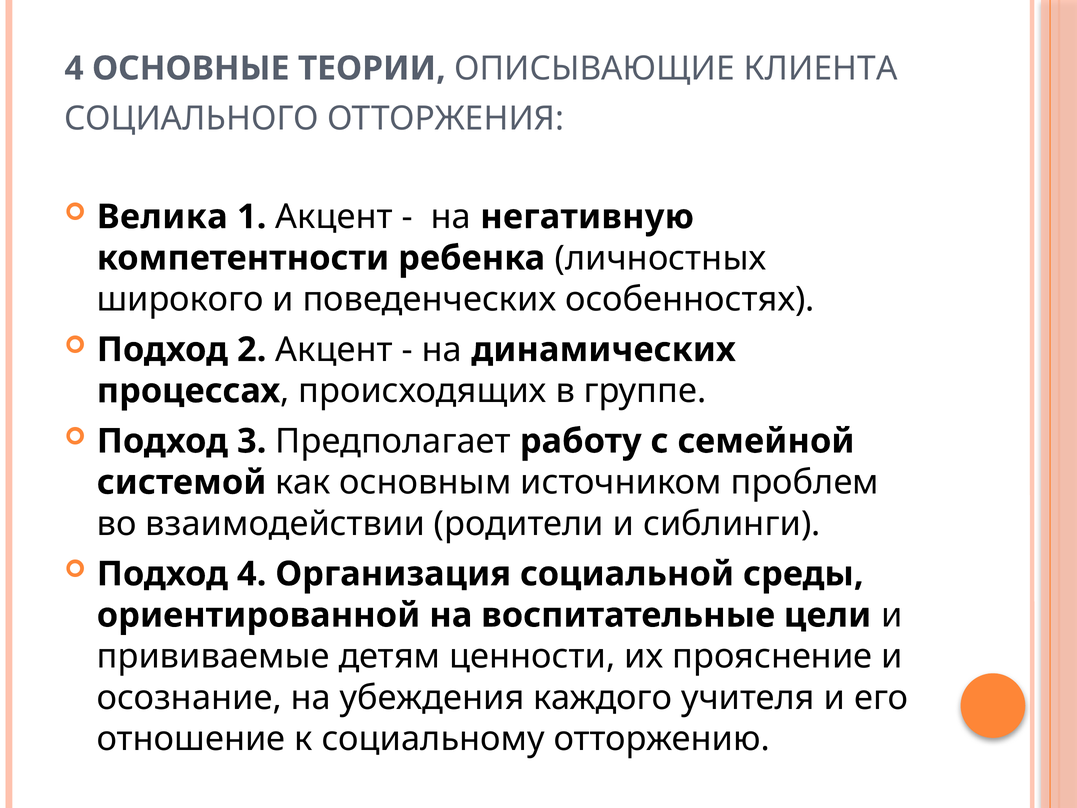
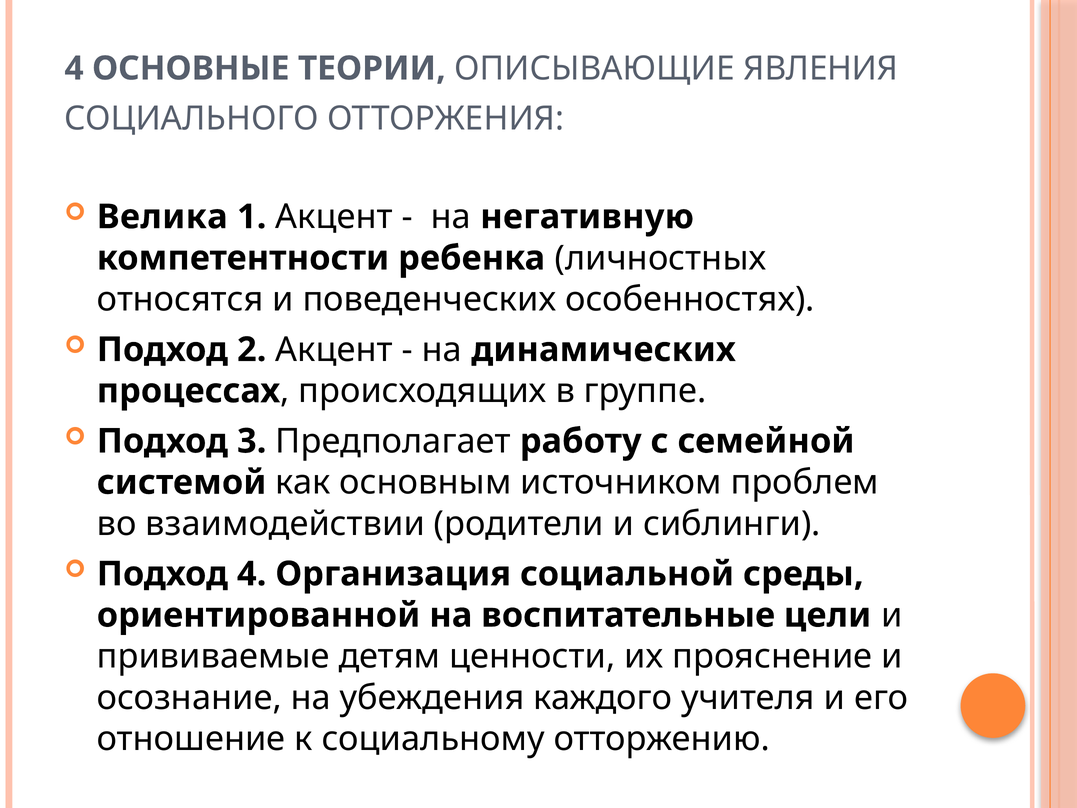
КЛИЕНТА: КЛИЕНТА -> ЯВЛЕНИЯ (821, 68)
широкого: широкого -> относятся (180, 299)
